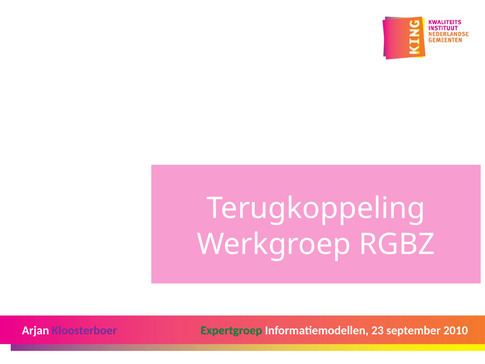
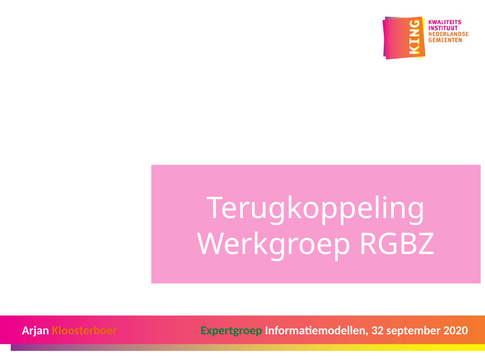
Kloosterboer colour: purple -> orange (84, 330)
23: 23 -> 32 (377, 330)
2010: 2010 -> 2020 (456, 330)
